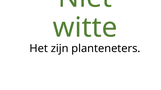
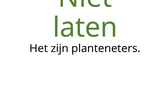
witte: witte -> laten (85, 28)
